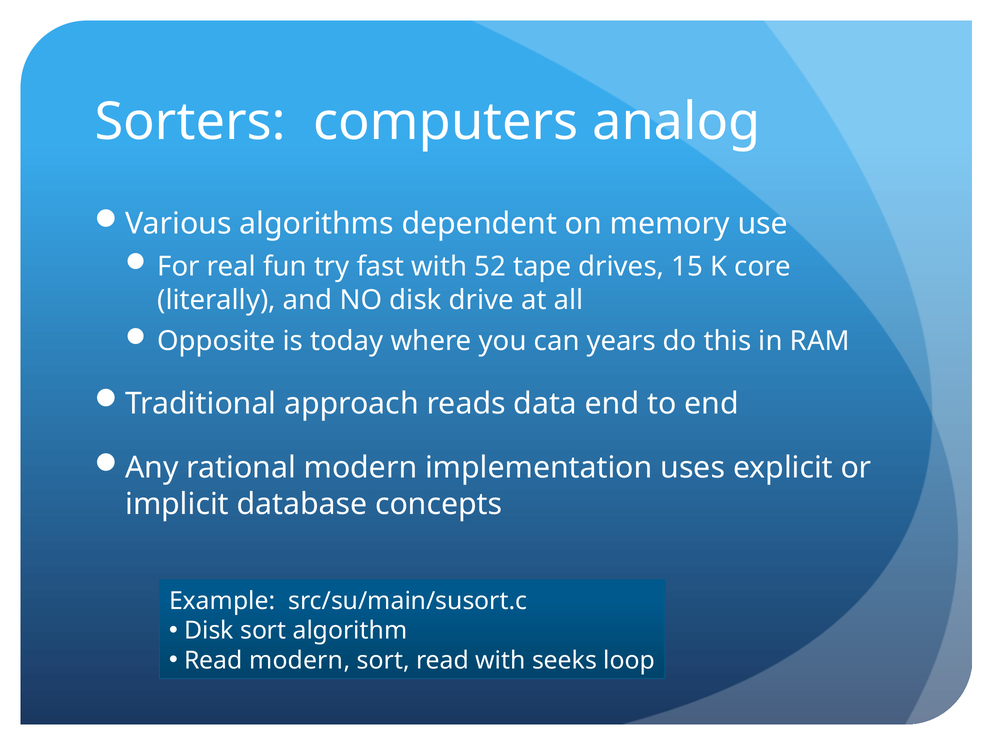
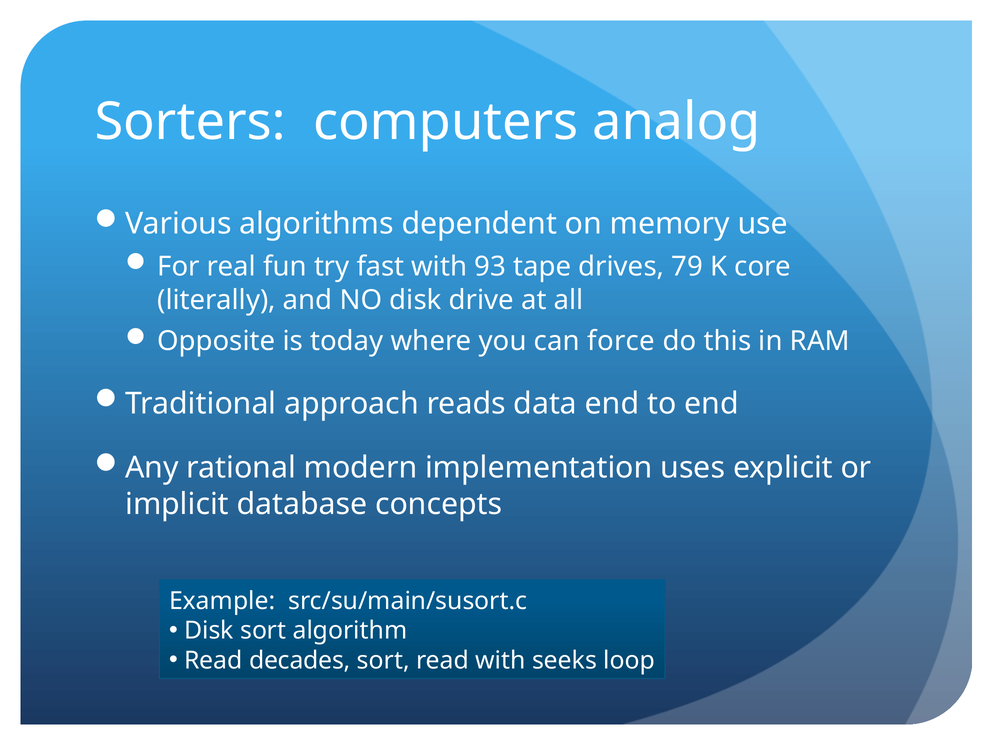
52: 52 -> 93 (490, 267)
15: 15 -> 79 (687, 267)
years: years -> force (621, 341)
Read modern: modern -> decades (300, 660)
